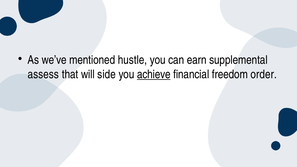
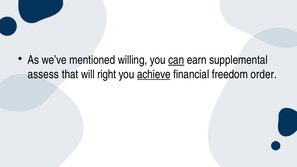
hustle: hustle -> willing (133, 60)
can underline: none -> present (176, 60)
side: side -> right (107, 74)
